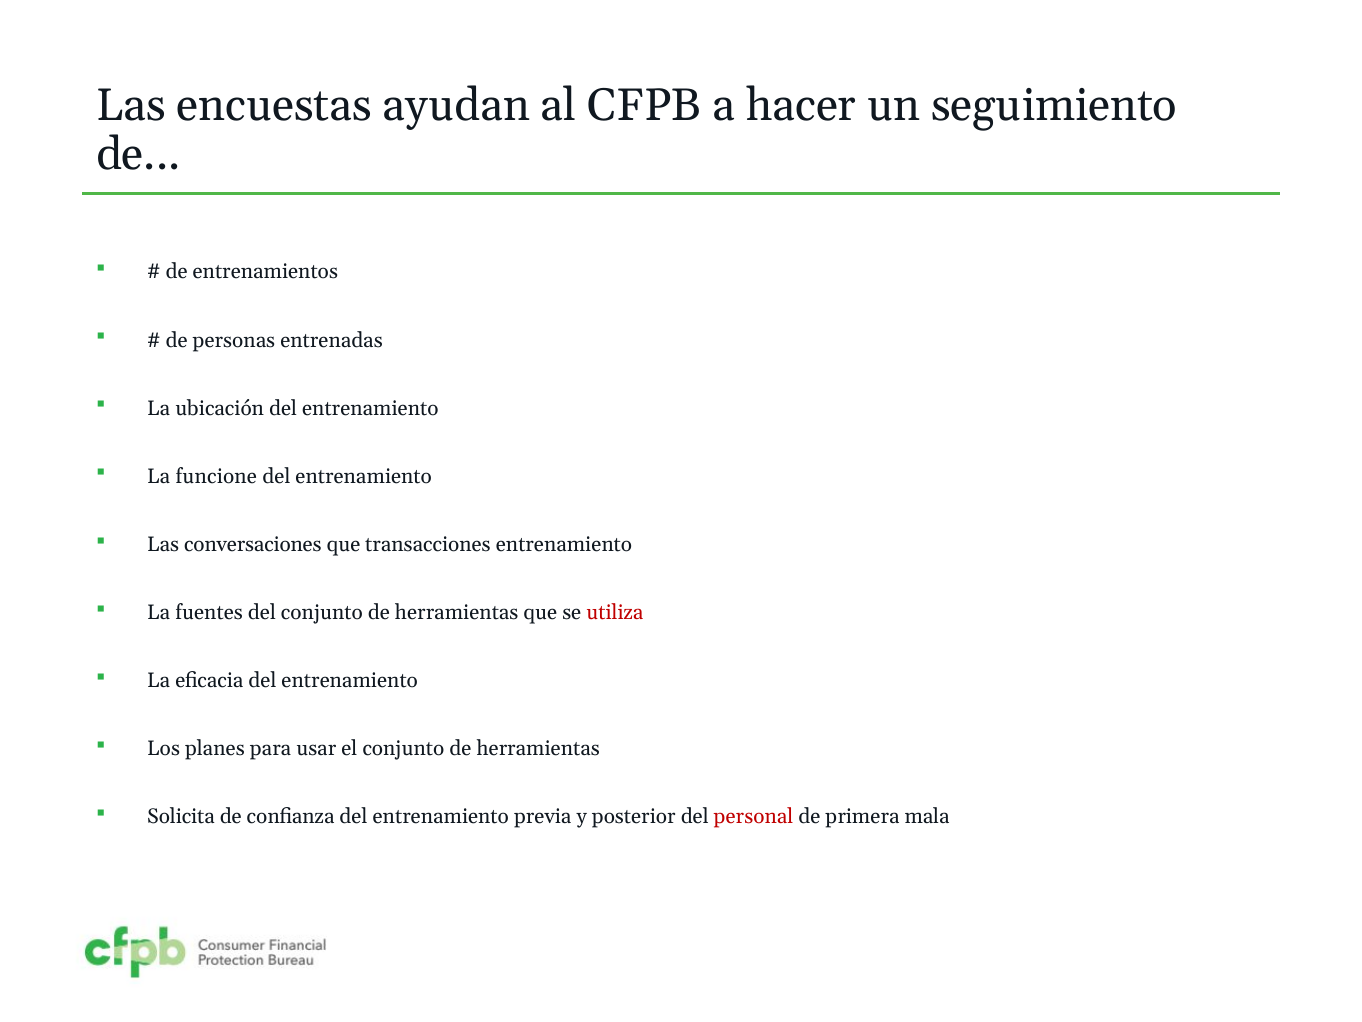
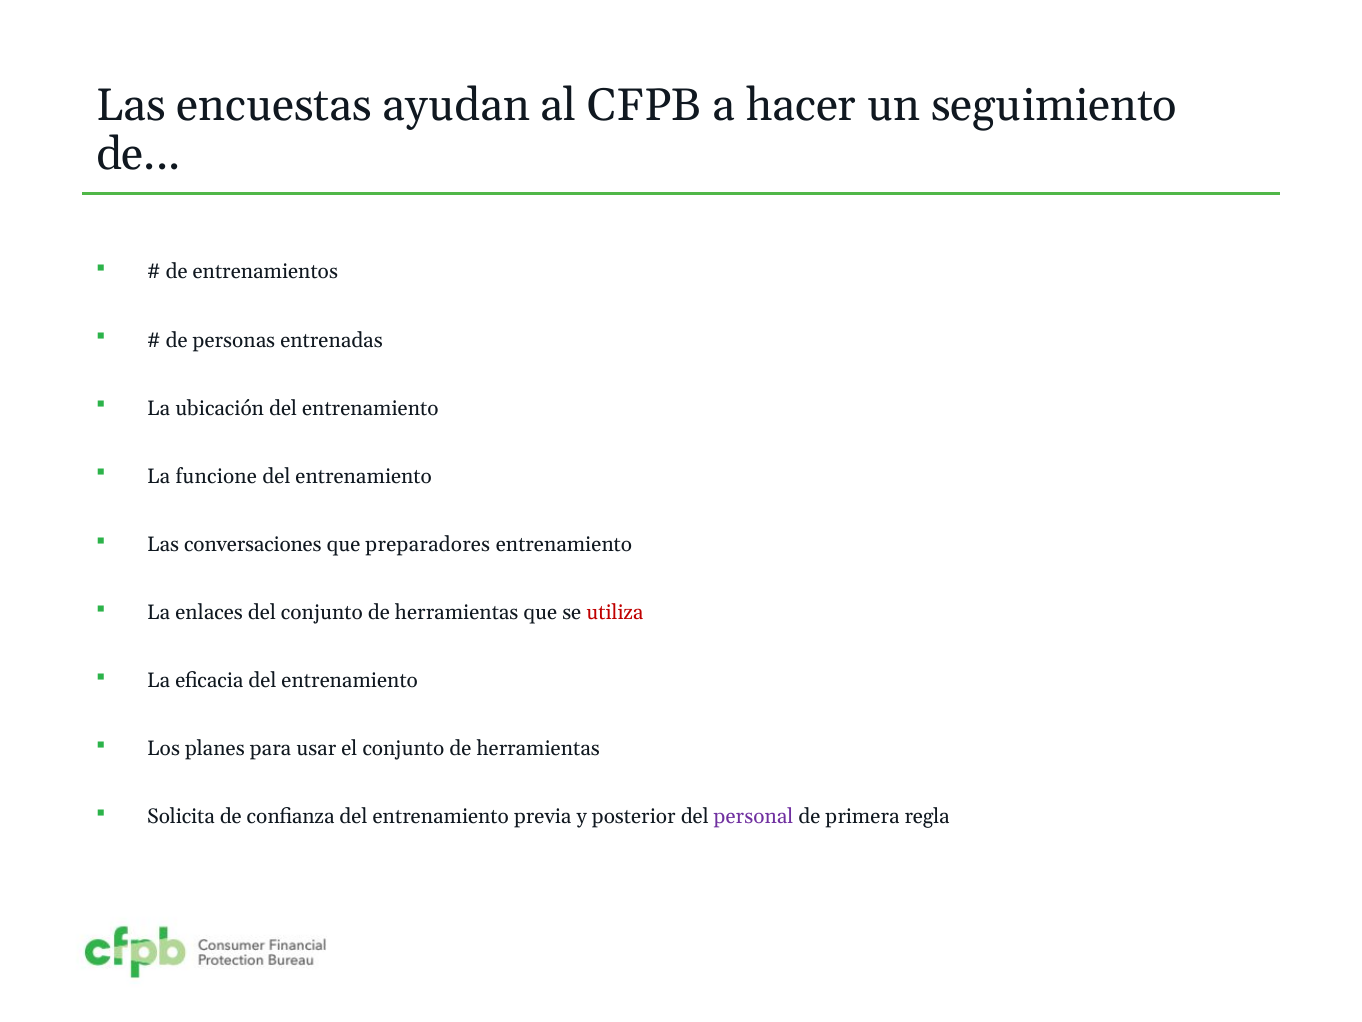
transacciones: transacciones -> preparadores (428, 544)
fuentes: fuentes -> enlaces (209, 612)
personal colour: red -> purple (754, 817)
mala: mala -> regla (927, 817)
